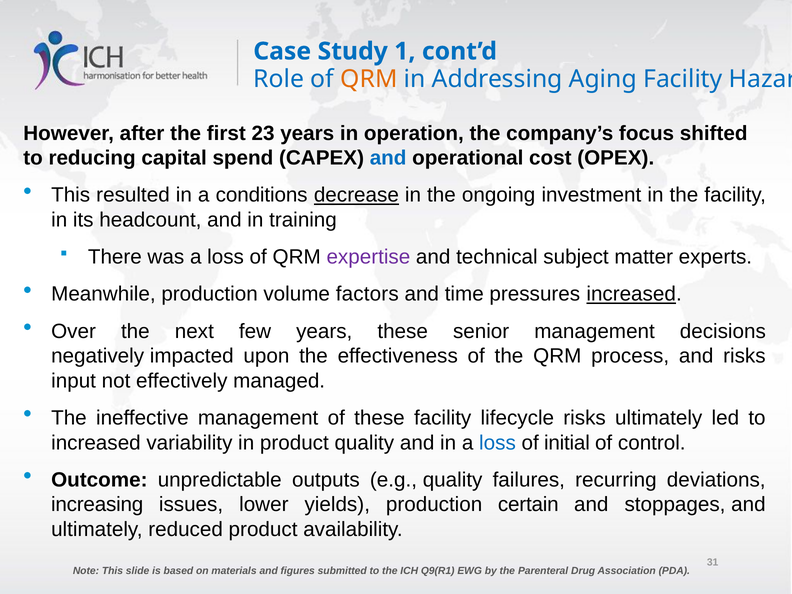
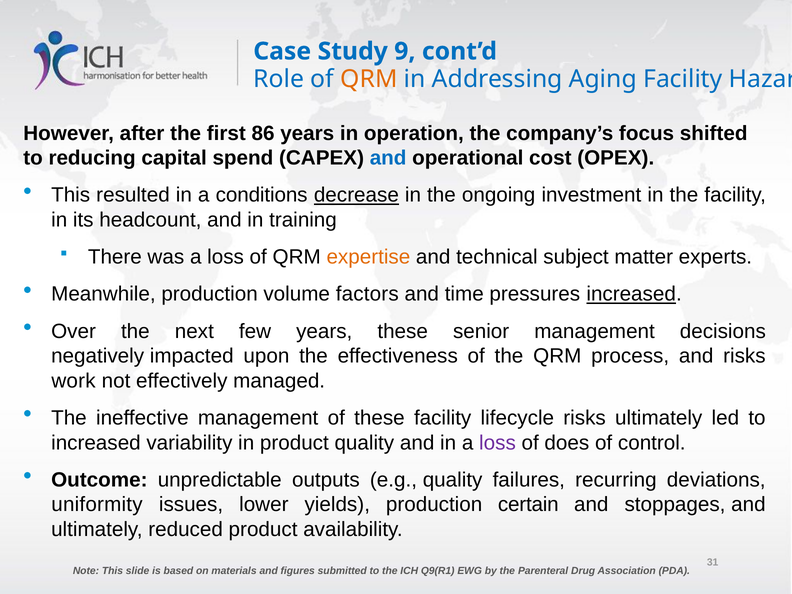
1: 1 -> 9 (405, 51)
23: 23 -> 86 (263, 133)
expertise colour: purple -> orange (368, 257)
input: input -> work (73, 381)
loss colour: blue -> purple (497, 443)
initial: initial -> does (567, 443)
increasing: increasing -> uniformity (97, 505)
